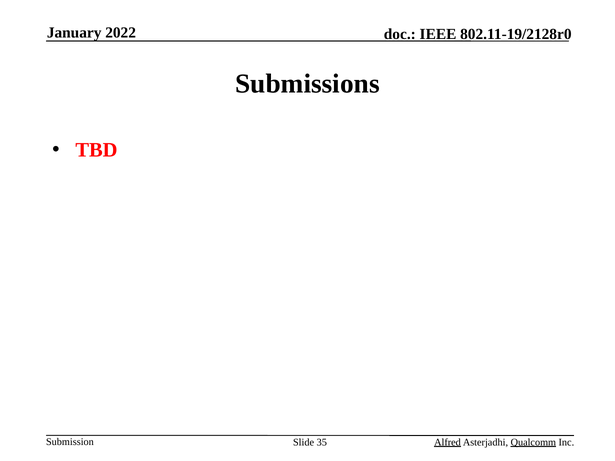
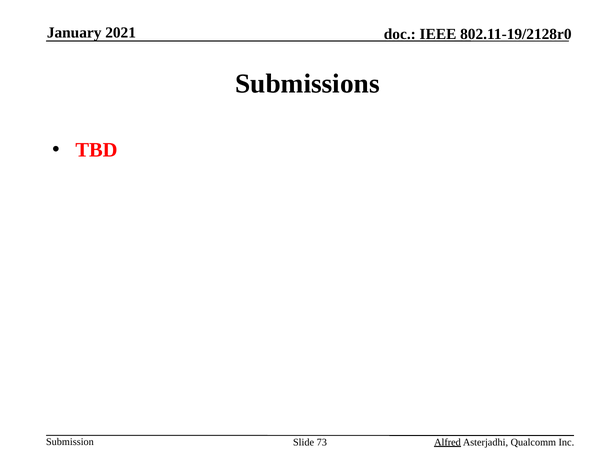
2022: 2022 -> 2021 (121, 33)
35: 35 -> 73 (322, 442)
Qualcomm underline: present -> none (533, 442)
